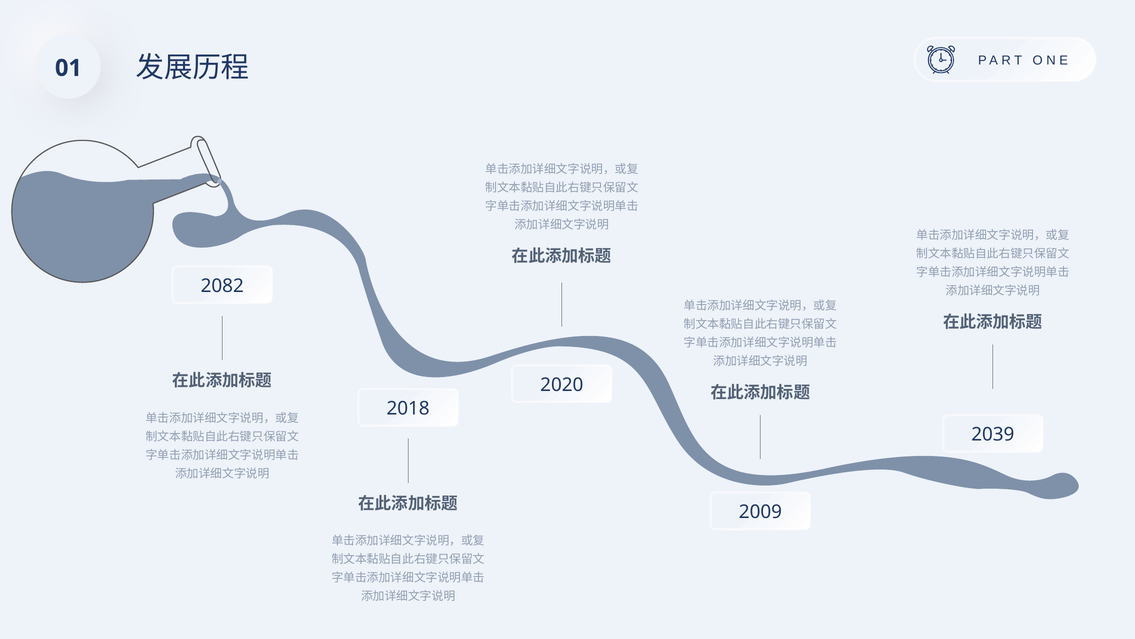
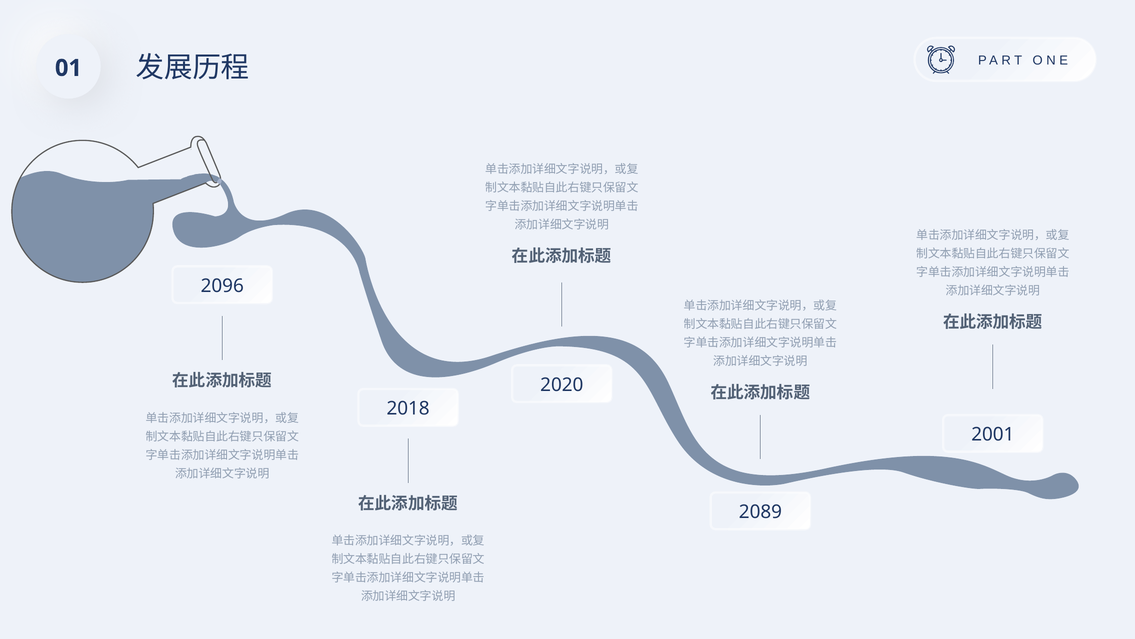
2082: 2082 -> 2096 (222, 286)
2039: 2039 -> 2001 (993, 434)
2009: 2009 -> 2089 (760, 511)
